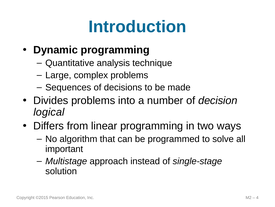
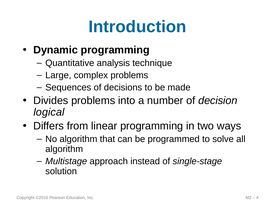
important: important -> algorithm (64, 148)
